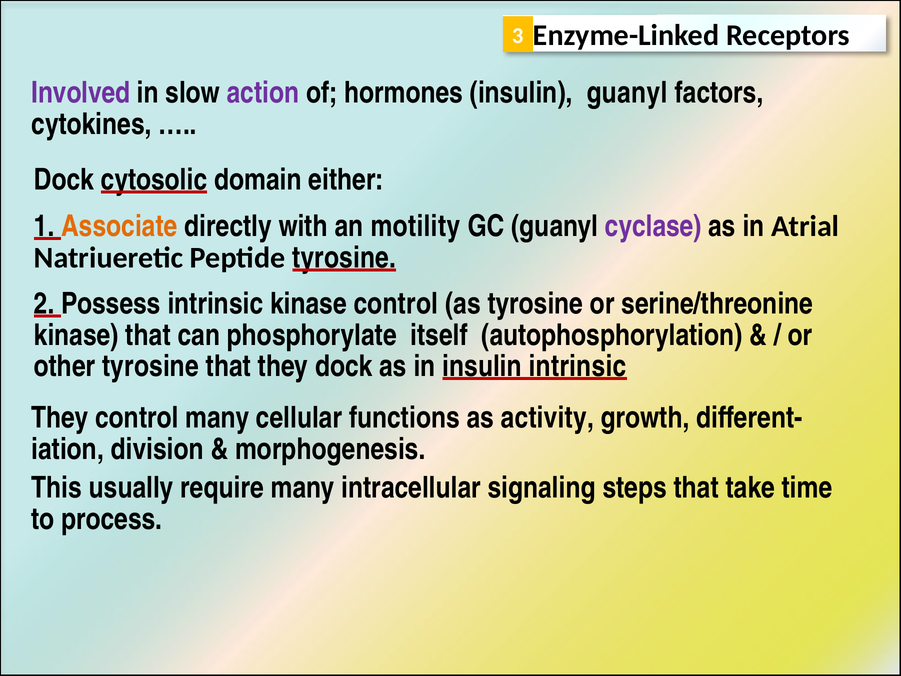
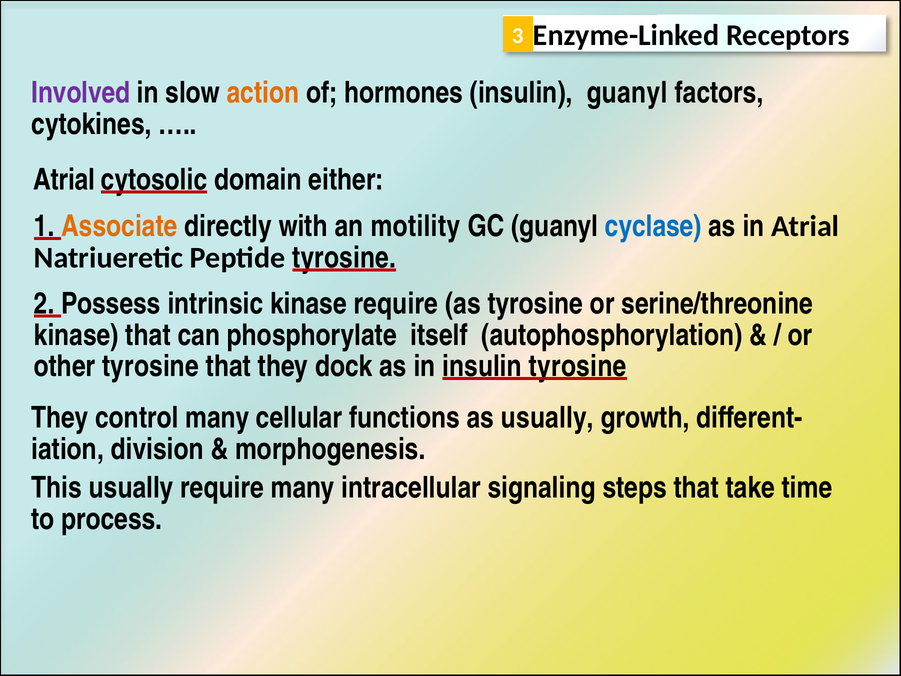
action colour: purple -> orange (263, 93)
Dock: Dock -> Atrial (64, 180)
cyclase colour: purple -> blue (653, 226)
kinase control: control -> require (396, 304)
insulin intrinsic: intrinsic -> tyrosine (578, 366)
as activity: activity -> usually (547, 418)
